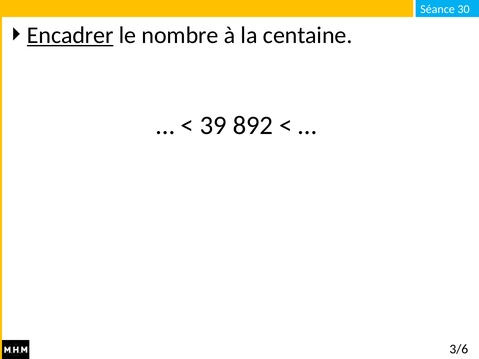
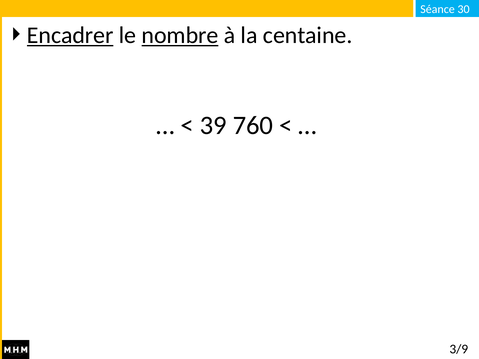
nombre underline: none -> present (180, 35)
892: 892 -> 760 (253, 126)
3/6: 3/6 -> 3/9 (459, 349)
